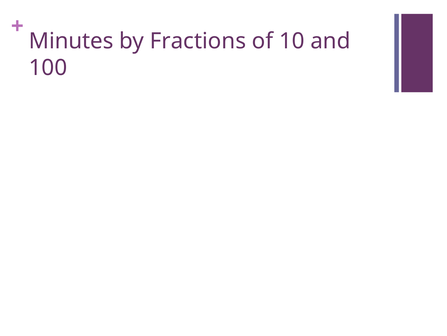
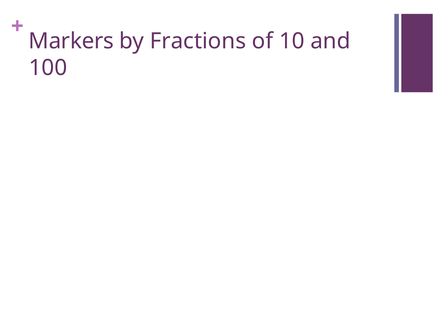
Minutes: Minutes -> Markers (71, 41)
